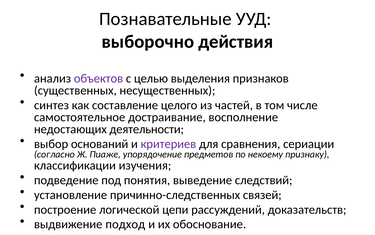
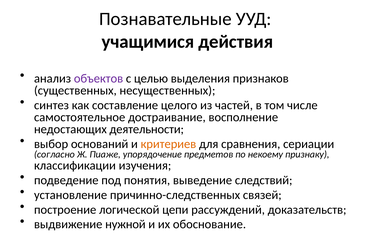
выборочно: выборочно -> учащимися (148, 41)
критериев colour: purple -> orange (168, 144)
подход: подход -> нужной (125, 224)
